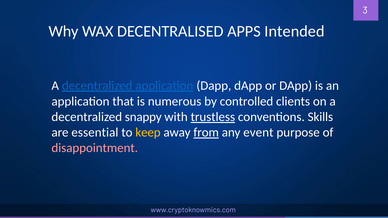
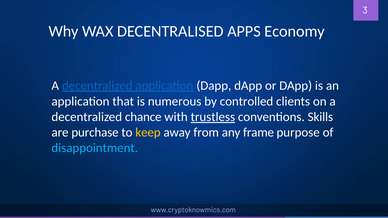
Intended: Intended -> Economy (295, 31)
snappy: snappy -> chance (143, 117)
essential: essential -> purchase (95, 133)
from underline: present -> none (206, 133)
event: event -> frame (258, 133)
disappointment colour: pink -> light blue (95, 148)
